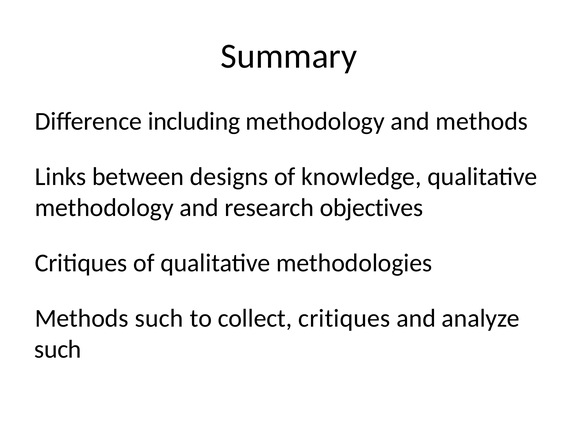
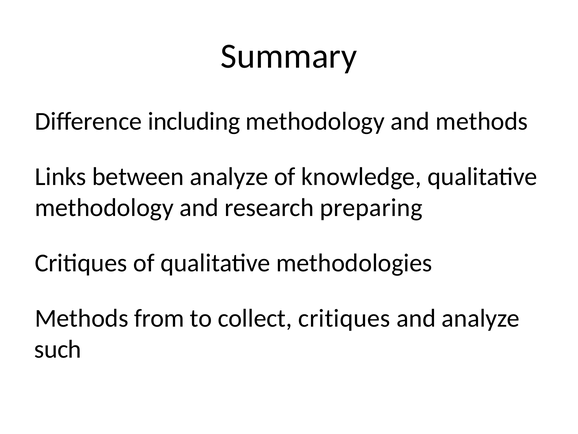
between designs: designs -> analyze (229, 177)
objectives: objectives -> preparing (371, 207)
Methods such: such -> from (159, 318)
